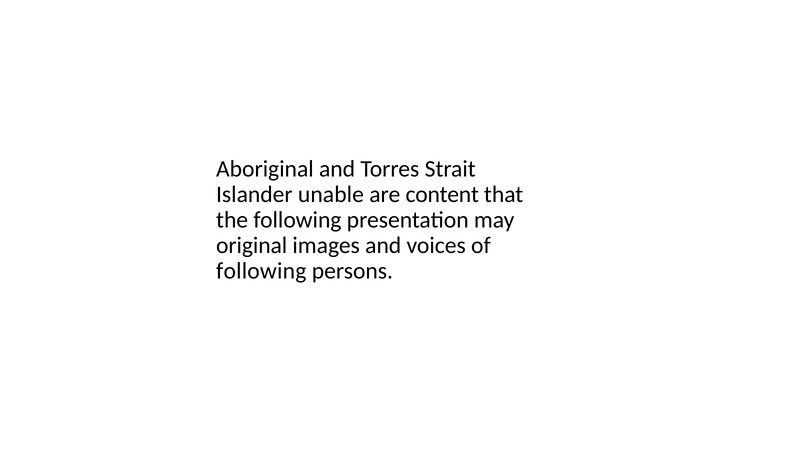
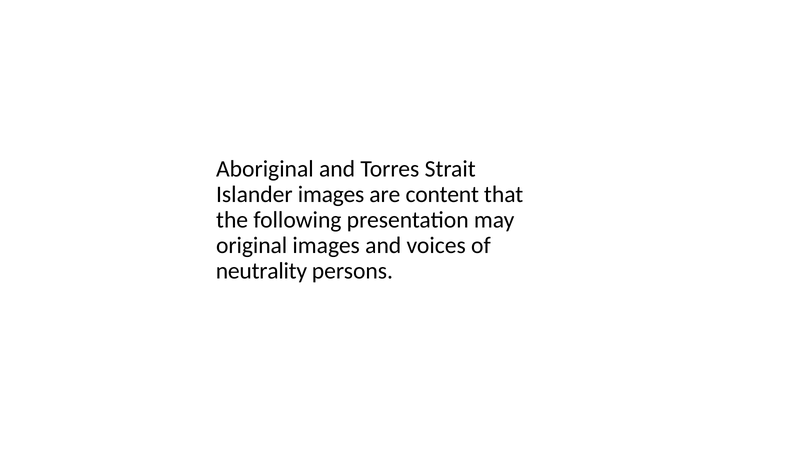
Islander unable: unable -> images (331, 194)
following: following -> neutrality (261, 271)
